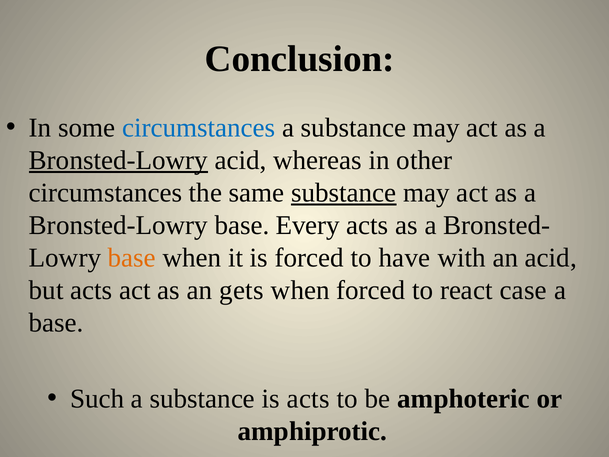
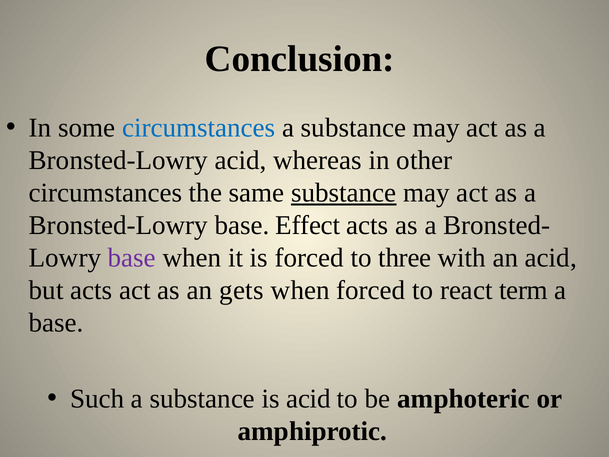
Bronsted-Lowry underline: present -> none (118, 160)
Every: Every -> Effect (308, 225)
base colour: orange -> purple (132, 258)
have: have -> three (405, 258)
case: case -> term (524, 290)
is acts: acts -> acid (308, 399)
